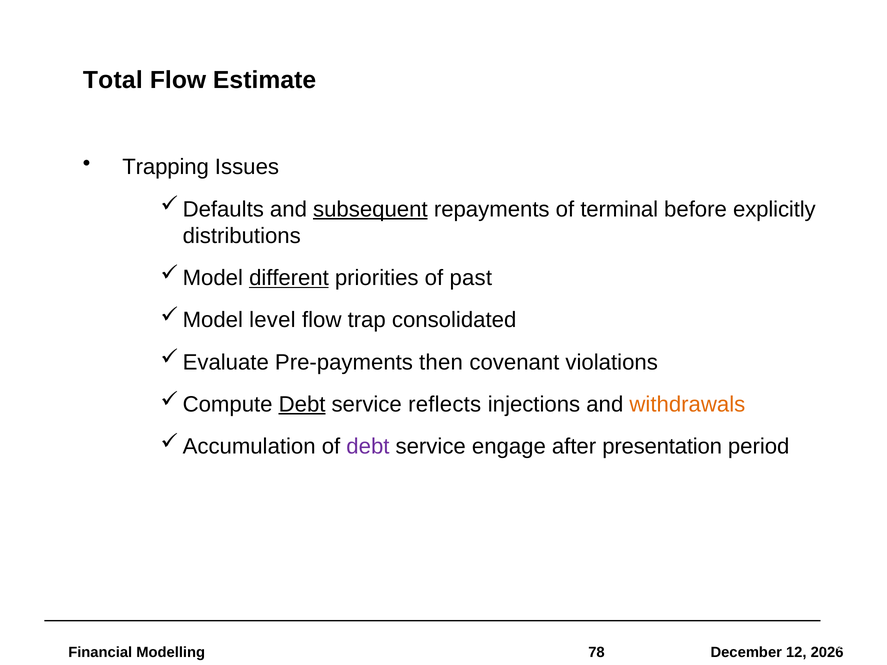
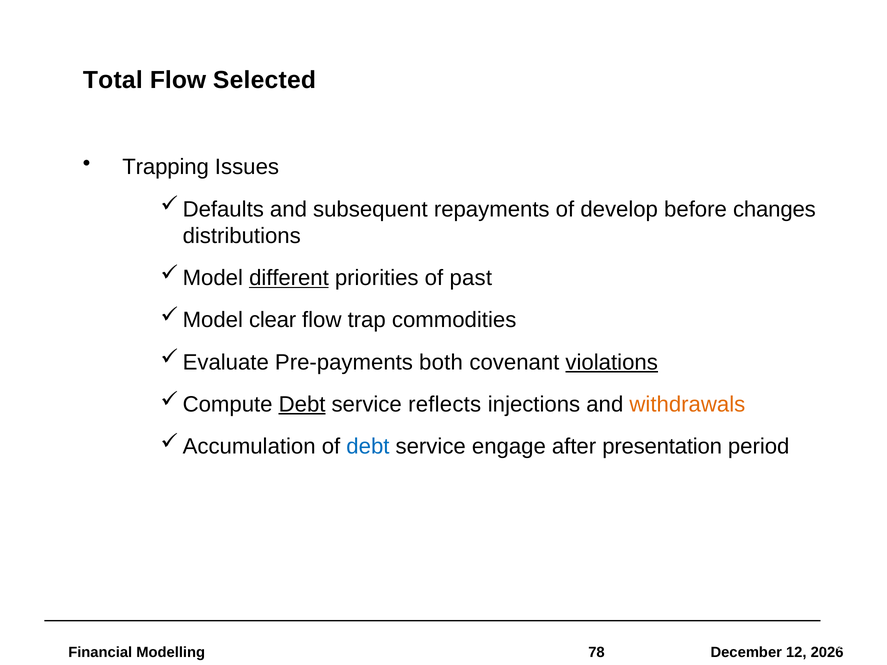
Estimate: Estimate -> Selected (265, 80)
subsequent underline: present -> none (370, 209)
terminal: terminal -> develop (619, 209)
explicitly: explicitly -> changes (774, 209)
level: level -> clear (273, 320)
consolidated: consolidated -> commodities (454, 320)
then: then -> both (441, 362)
violations underline: none -> present (612, 362)
debt colour: purple -> blue (368, 447)
